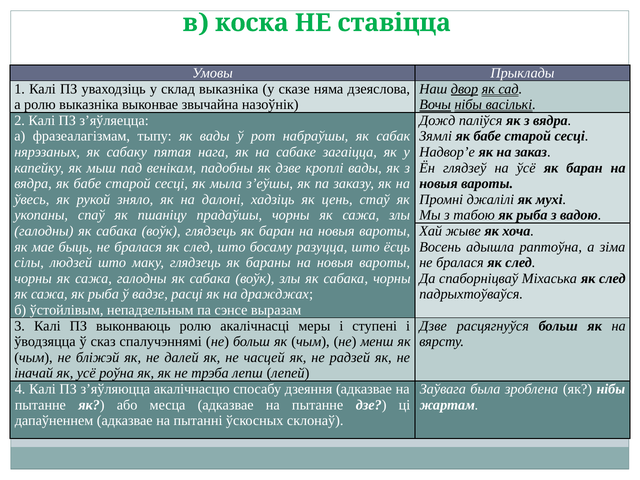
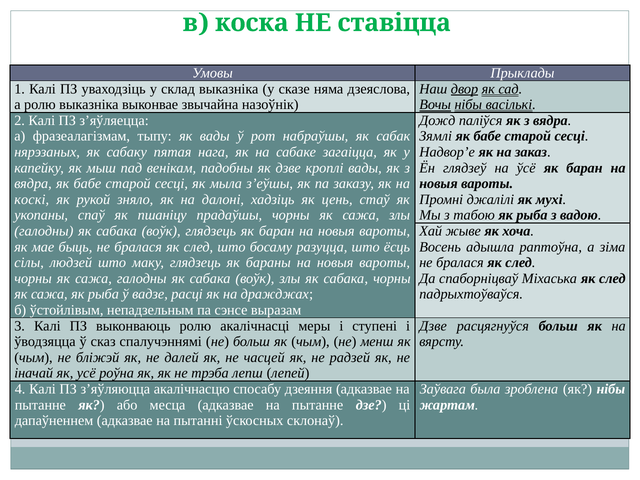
ўвесь: ўвесь -> коскі (32, 199)
